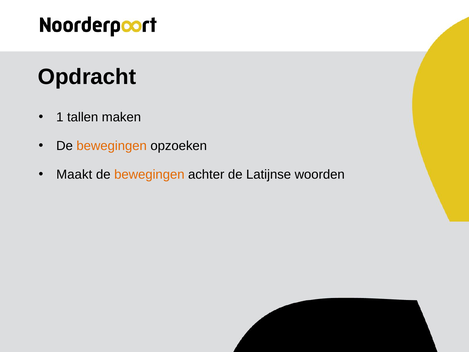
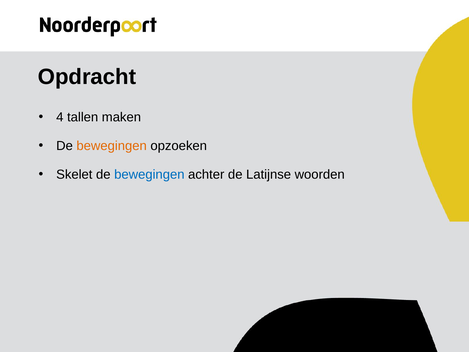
1: 1 -> 4 (60, 117)
Maakt: Maakt -> Skelet (74, 174)
bewegingen colour: orange -> blue (149, 174)
